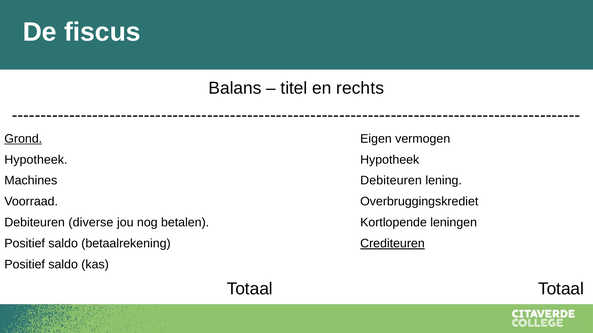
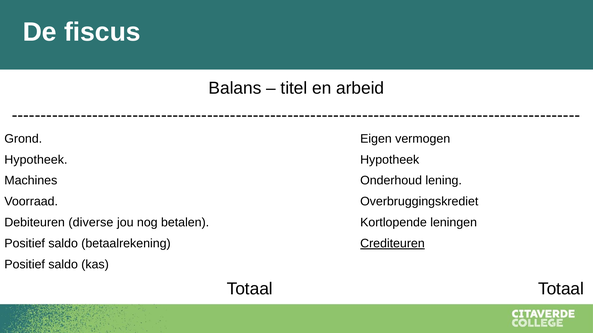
rechts: rechts -> arbeid (360, 88)
Grond underline: present -> none (23, 139)
Machines Debiteuren: Debiteuren -> Onderhoud (391, 181)
